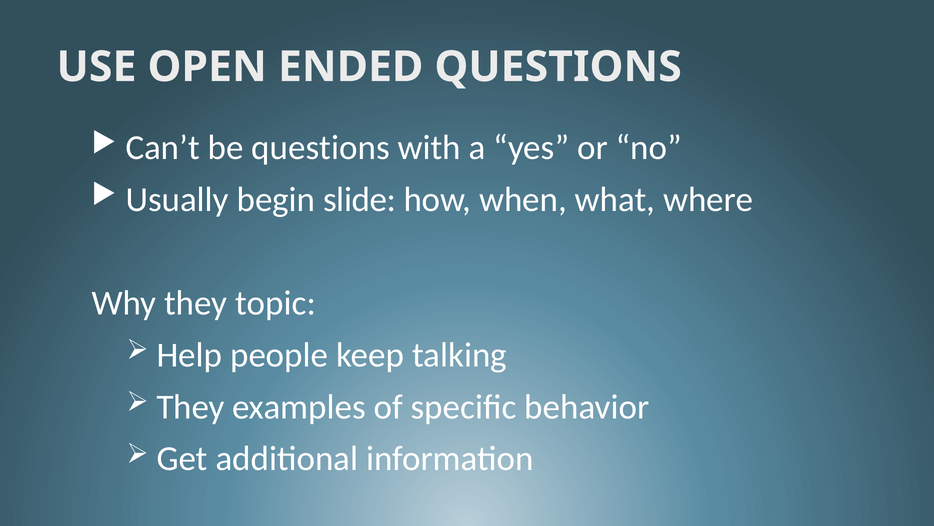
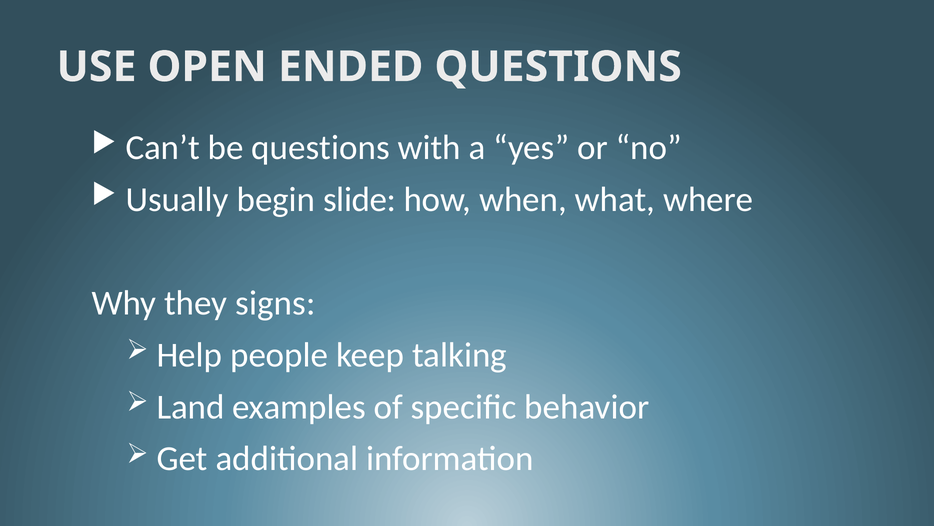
topic: topic -> signs (275, 303)
They: They -> Land (191, 407)
